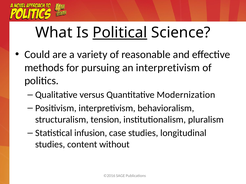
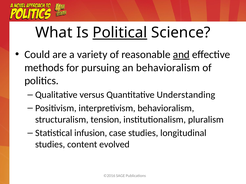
and underline: none -> present (181, 55)
an interpretivism: interpretivism -> behavioralism (168, 68)
Modernization: Modernization -> Understanding (186, 95)
without: without -> evolved (114, 145)
